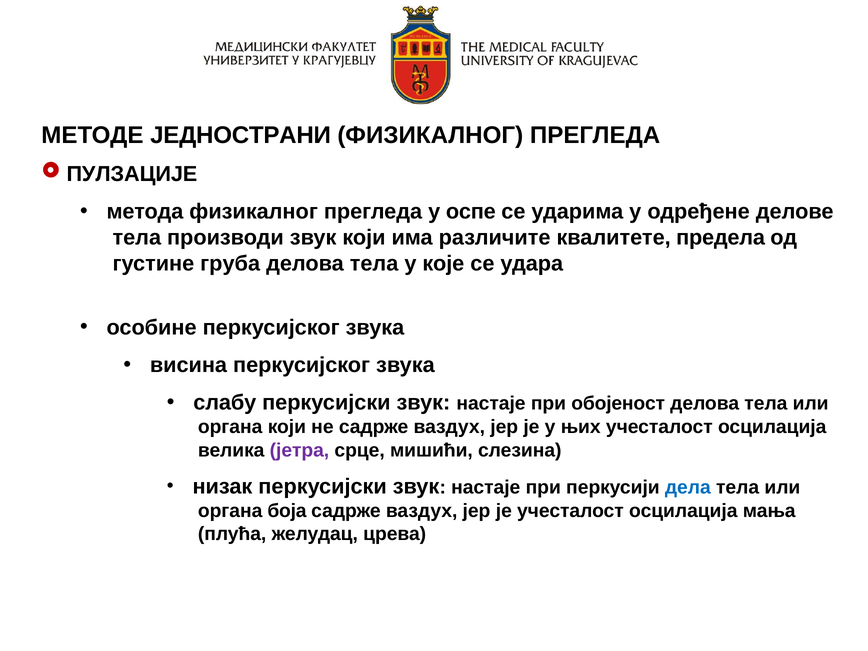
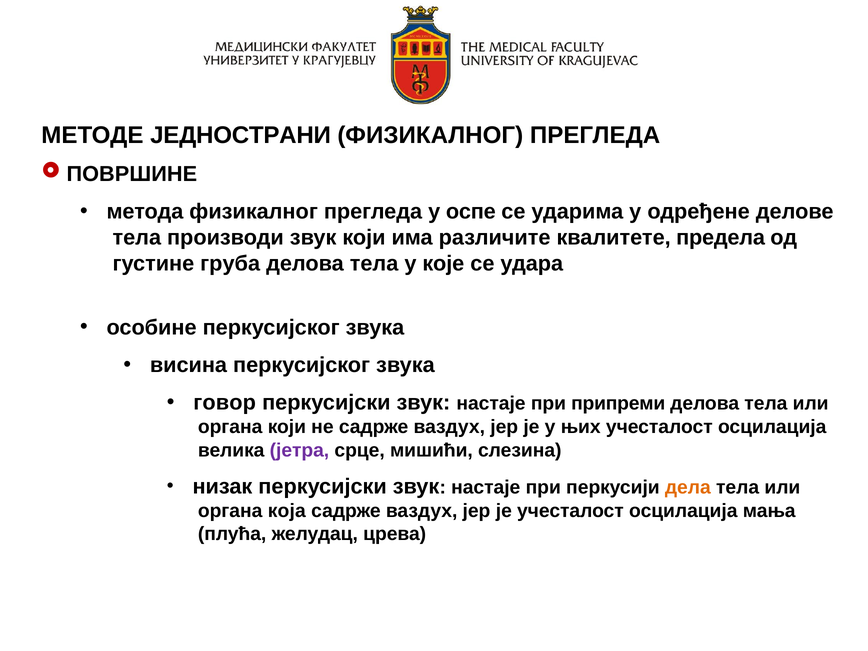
ПУЛЗАЦИЈЕ: ПУЛЗАЦИЈЕ -> ПОВРШИНЕ (132, 174)
слабу: слабу -> говор (225, 403)
обојеност: обојеност -> припреми (618, 403)
дела colour: blue -> orange (688, 487)
боја: боја -> која (287, 511)
